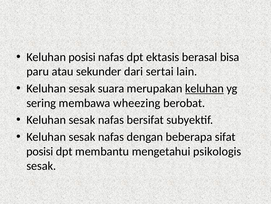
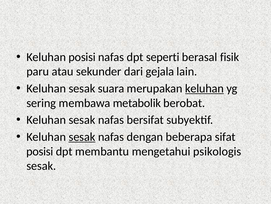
ektasis: ektasis -> seperti (163, 57)
bisa: bisa -> fisik (230, 57)
sertai: sertai -> gejala (160, 71)
wheezing: wheezing -> metabolik (137, 103)
sesak underline: none -> present (82, 136)
